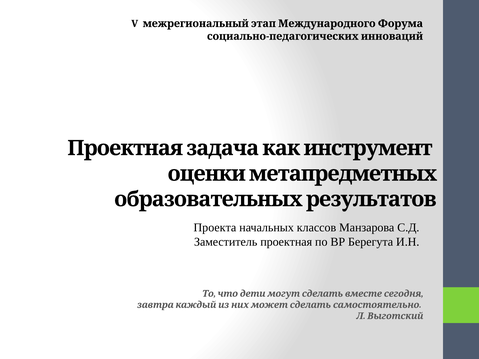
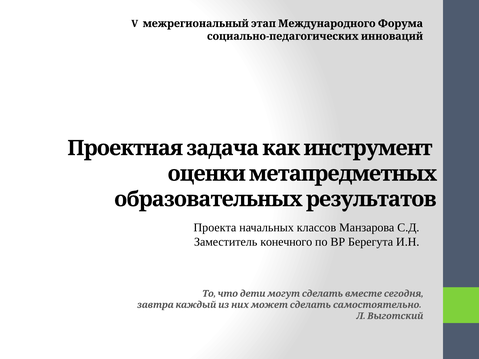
проектная: проектная -> конечного (286, 242)
